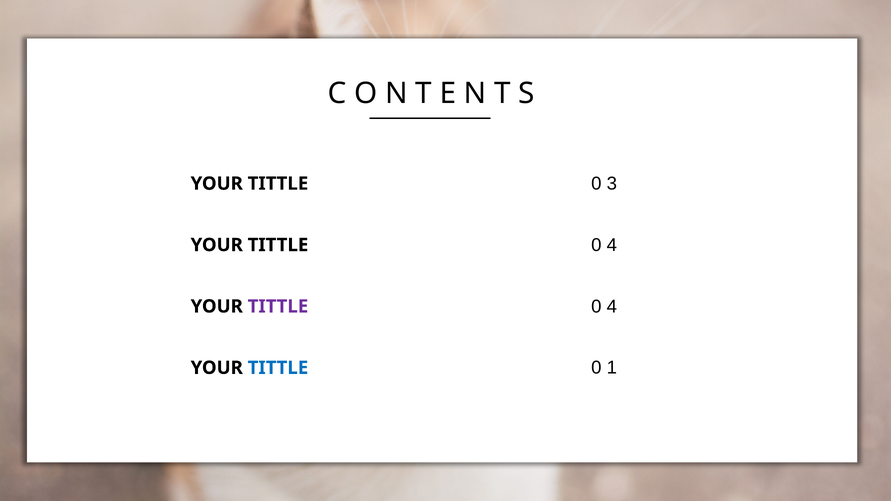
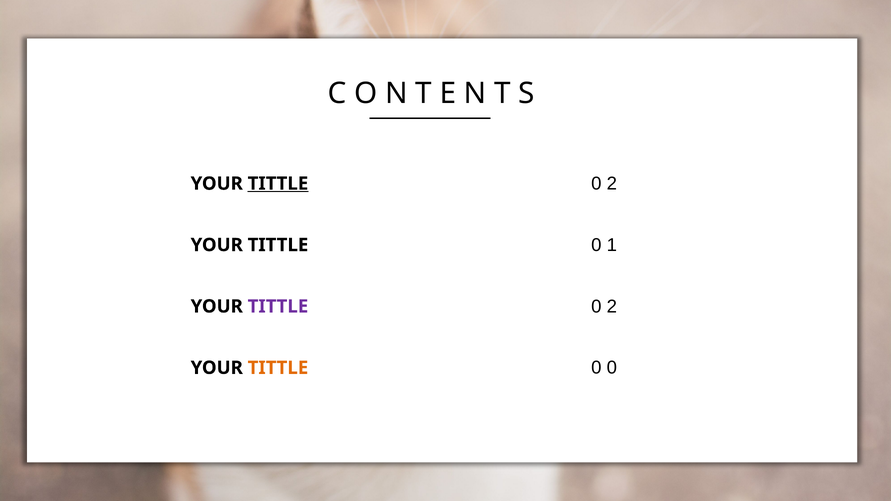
3: 3 -> 2 (612, 184)
TITTLE underline: none -> present (278, 184)
4: 4 -> 1 (612, 245)
4: 4 -> 2 (612, 307)
0 1: 1 -> 0 (612, 368)
TITTLE colour: blue -> orange (278, 368)
